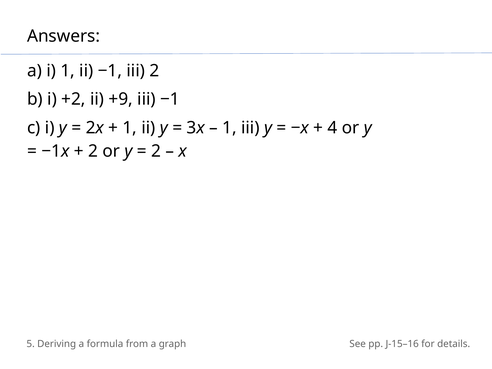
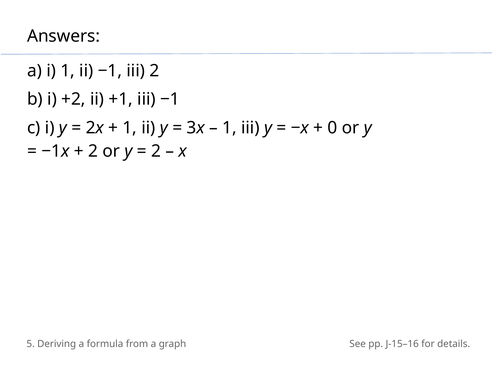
+9: +9 -> +1 (121, 99)
4: 4 -> 0 (333, 128)
